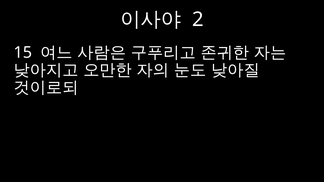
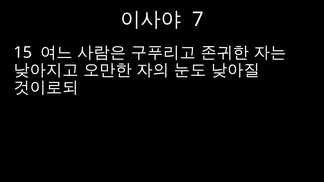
2: 2 -> 7 (198, 20)
